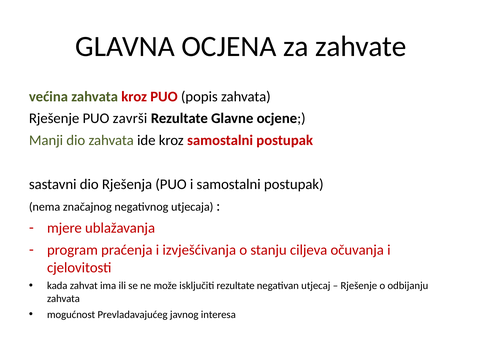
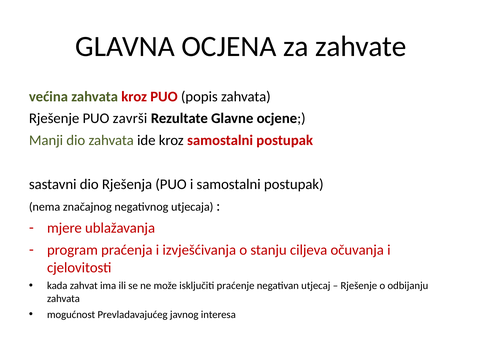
isključiti rezultate: rezultate -> praćenje (236, 286)
